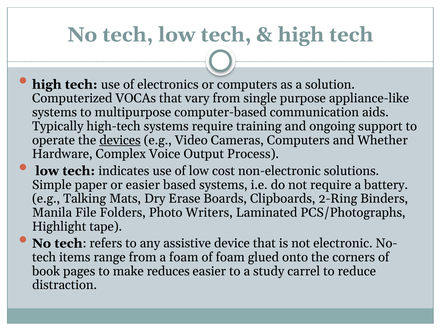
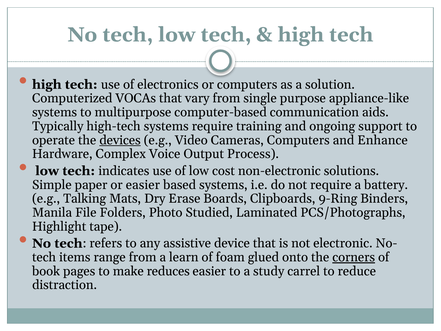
Whether: Whether -> Enhance (383, 140)
2-Ring: 2-Ring -> 9-Ring (338, 199)
Writers: Writers -> Studied (209, 212)
a foam: foam -> learn (184, 257)
corners underline: none -> present (354, 257)
